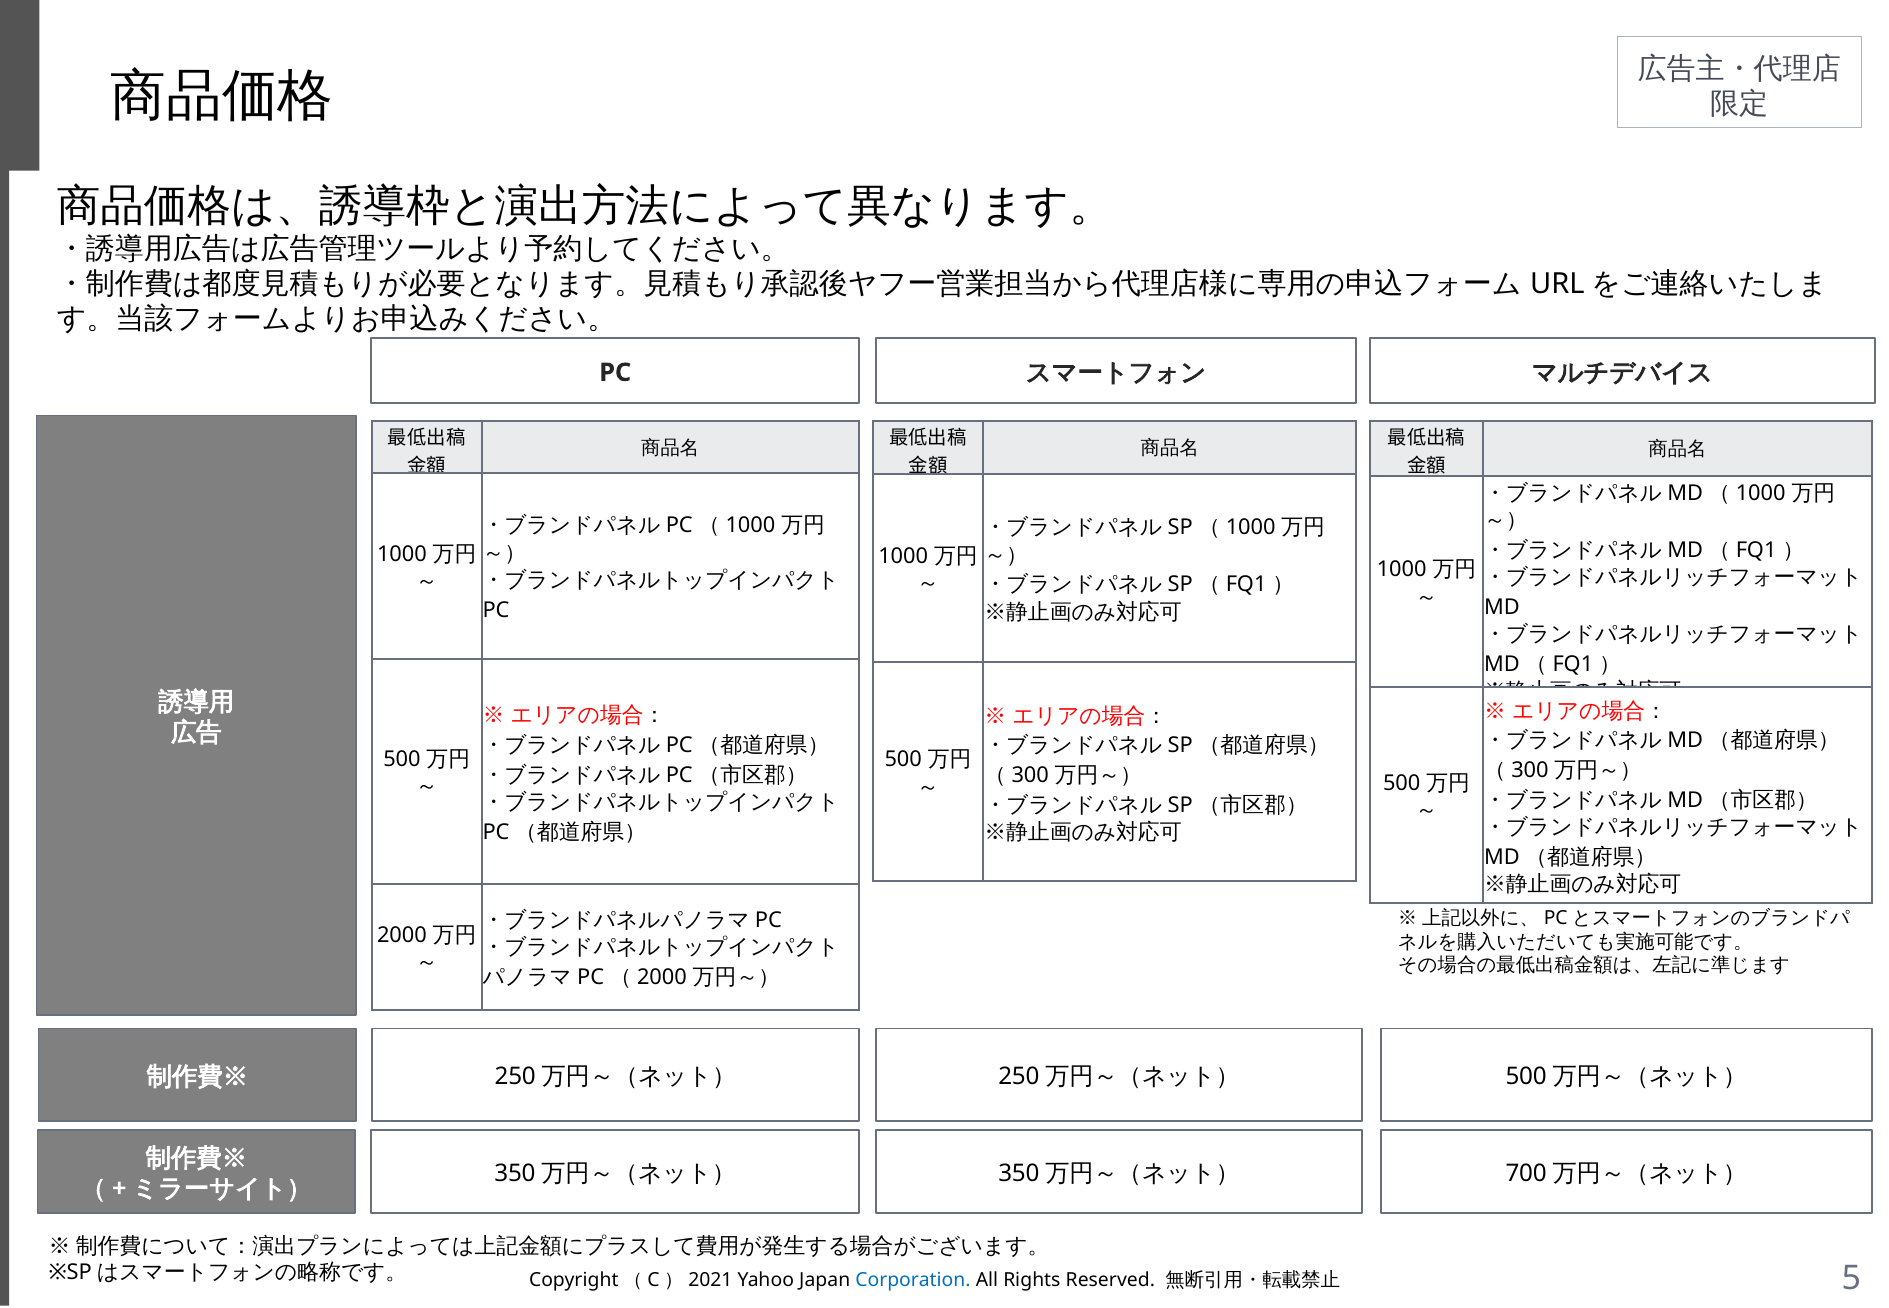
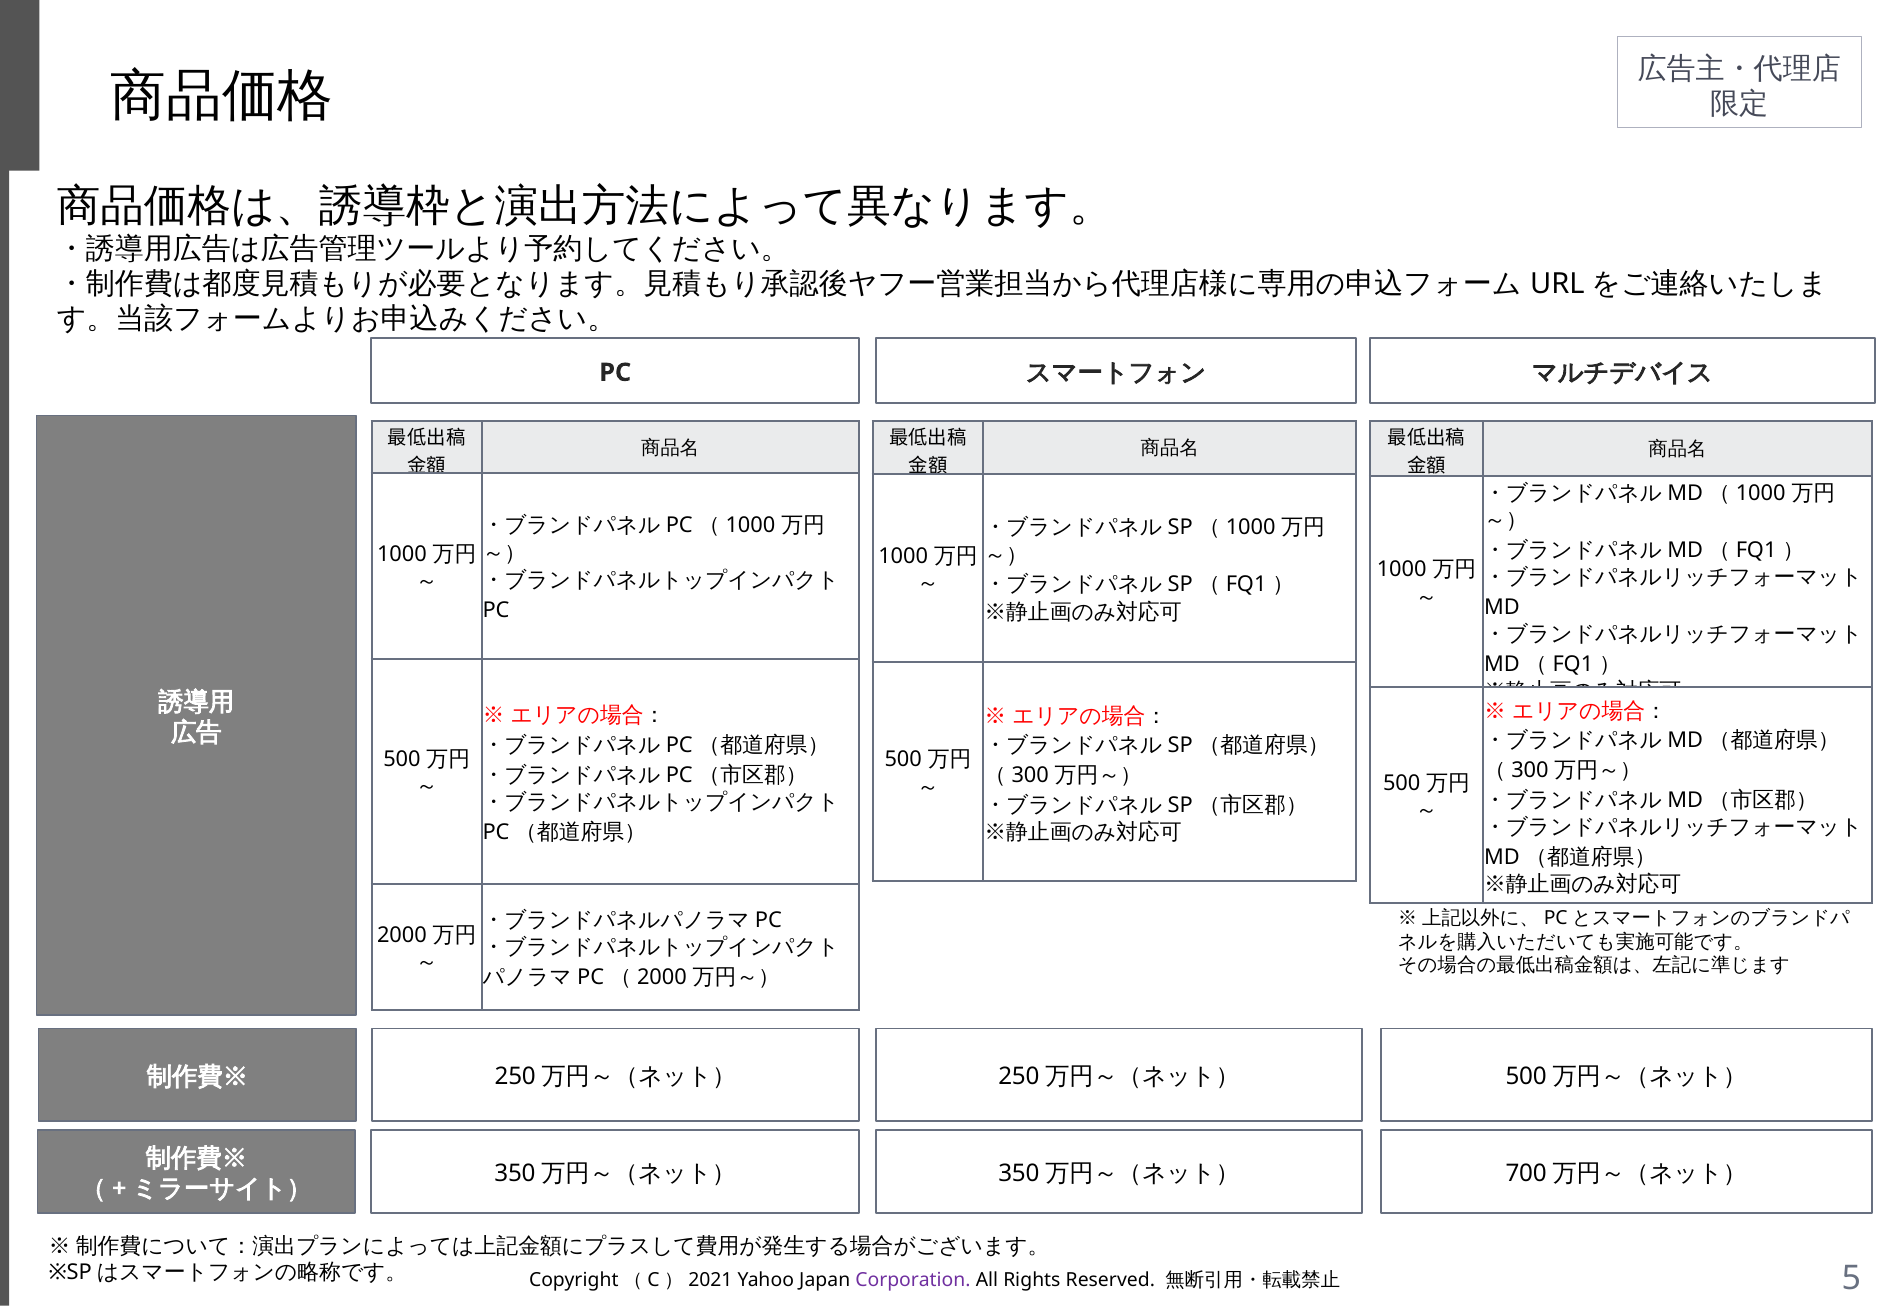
Corporation colour: blue -> purple (913, 1280)
